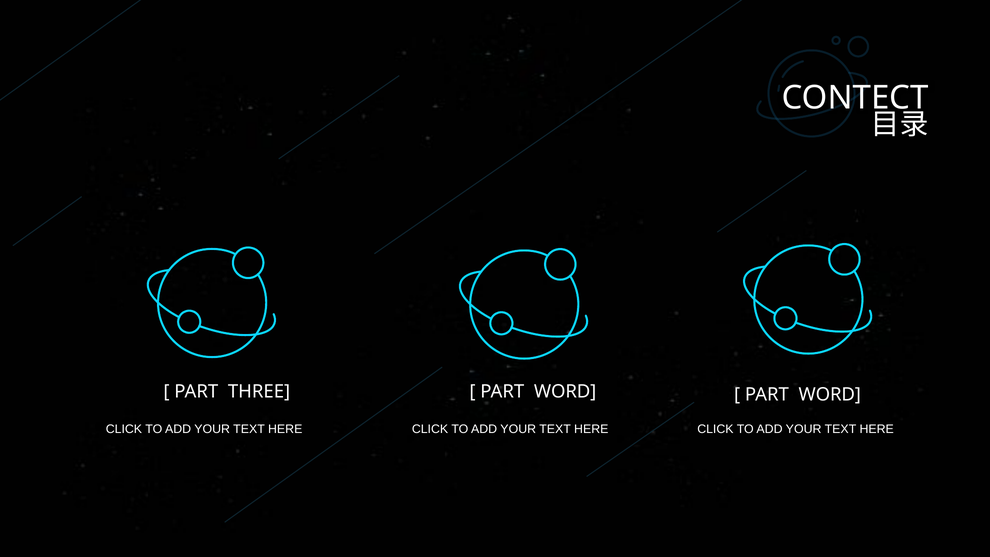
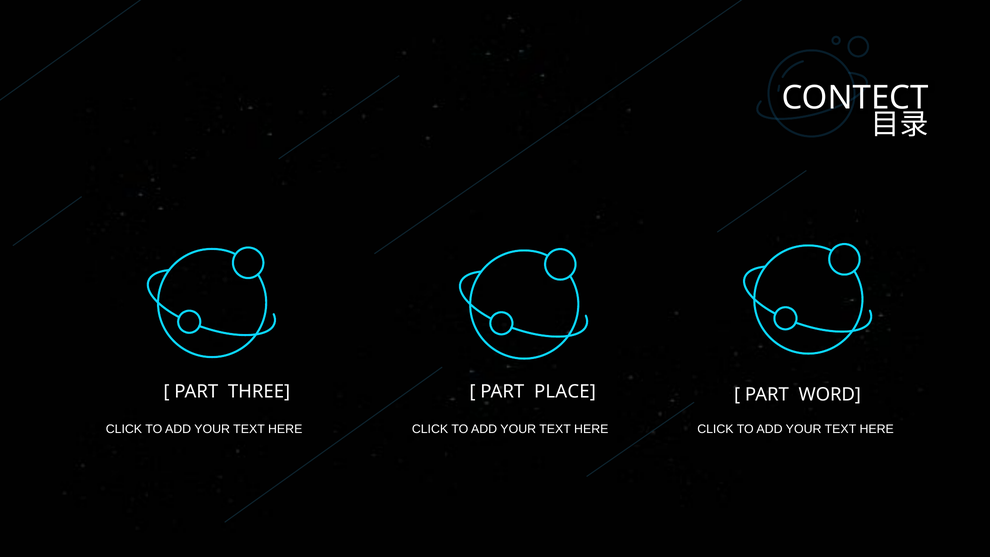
WORD: WORD -> PLACE (565, 392)
